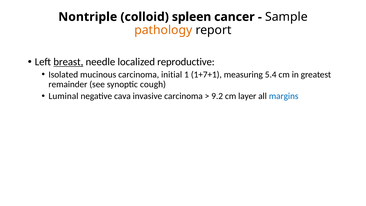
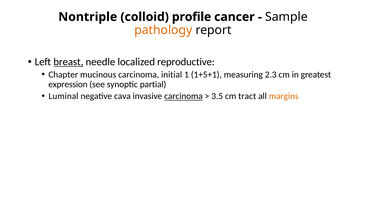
spleen: spleen -> profile (192, 17)
Isolated: Isolated -> Chapter (63, 74)
1+7+1: 1+7+1 -> 1+5+1 (206, 74)
5.4: 5.4 -> 2.3 (271, 74)
remainder: remainder -> expression (68, 84)
cough: cough -> partial (153, 84)
carcinoma underline: none -> present (183, 96)
9.2: 9.2 -> 3.5 (217, 96)
layer: layer -> tract (247, 96)
margins colour: blue -> orange (284, 96)
